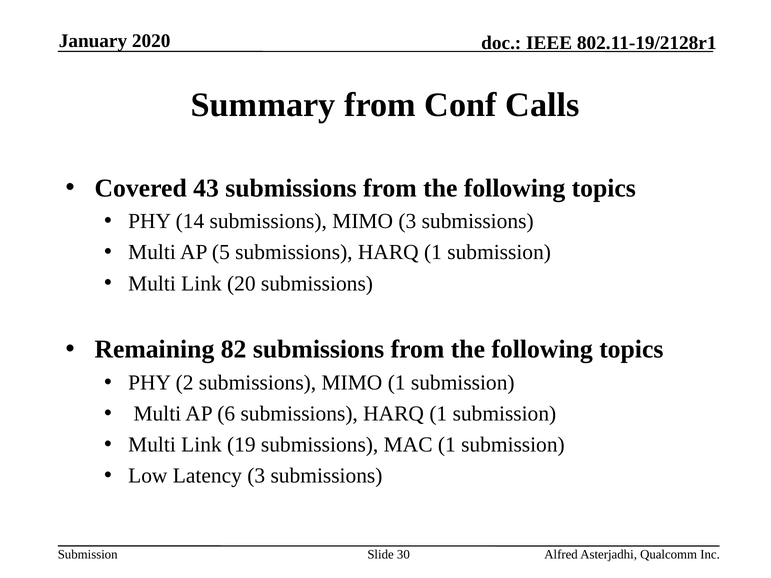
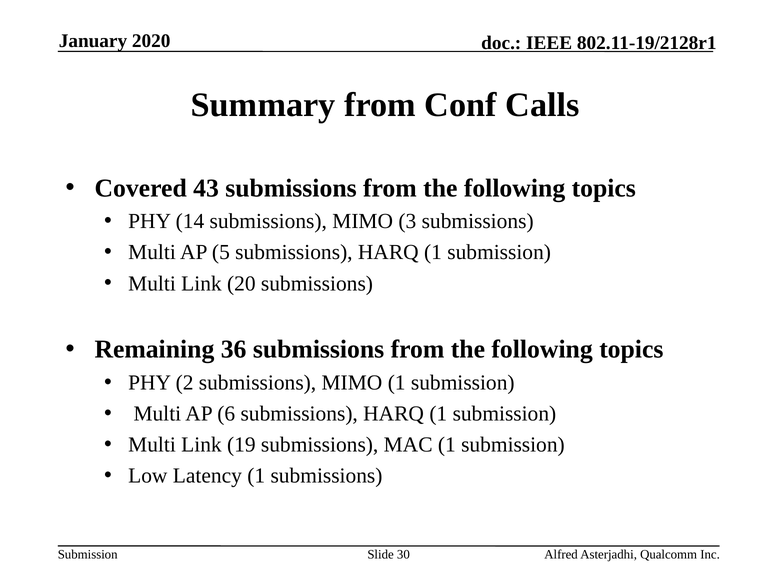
82: 82 -> 36 (234, 350)
Latency 3: 3 -> 1 (256, 476)
